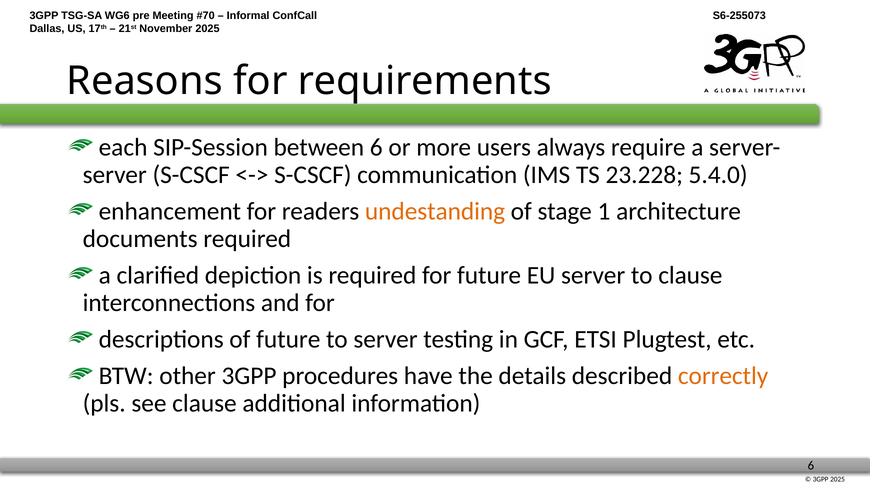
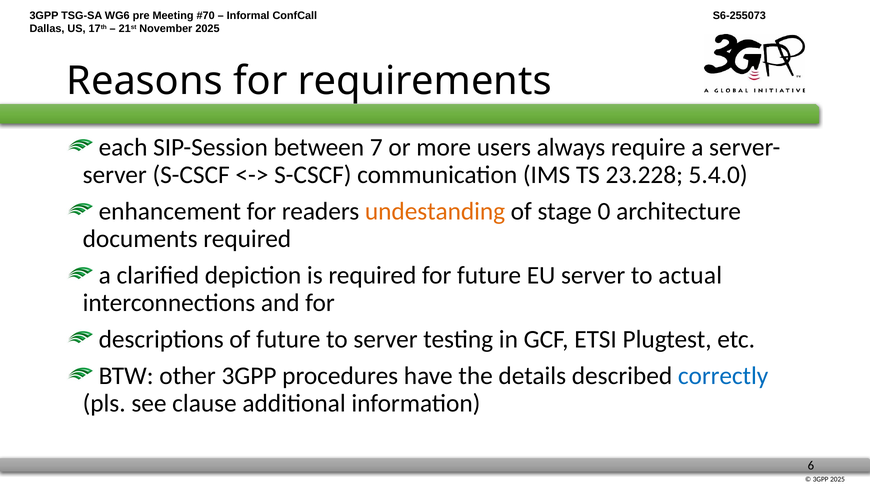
between 6: 6 -> 7 (376, 147)
1: 1 -> 0 (604, 211)
to clause: clause -> actual (690, 275)
correctly colour: orange -> blue (723, 375)
